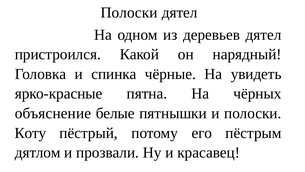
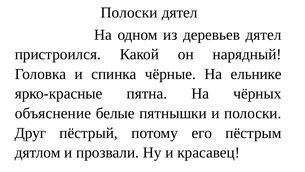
увидеть: увидеть -> ельнике (256, 74)
Коту: Коту -> Друг (30, 133)
